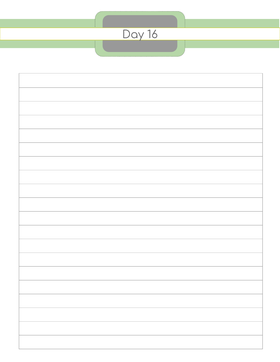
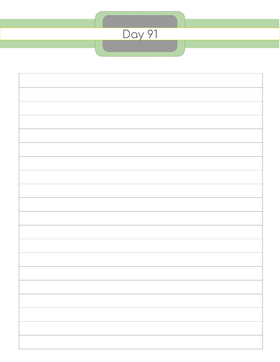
16: 16 -> 91 (153, 35)
